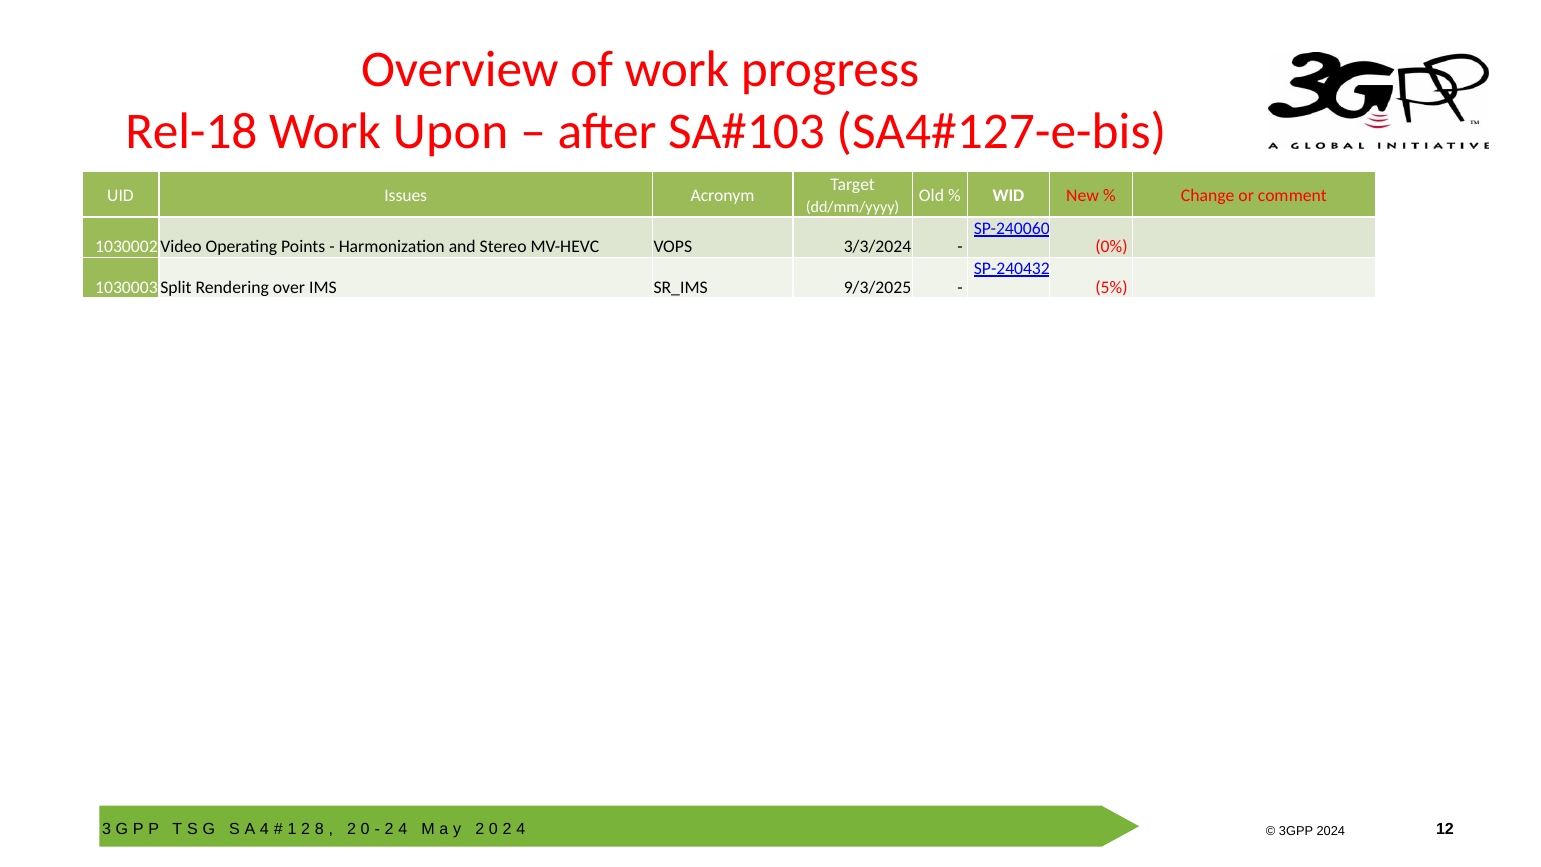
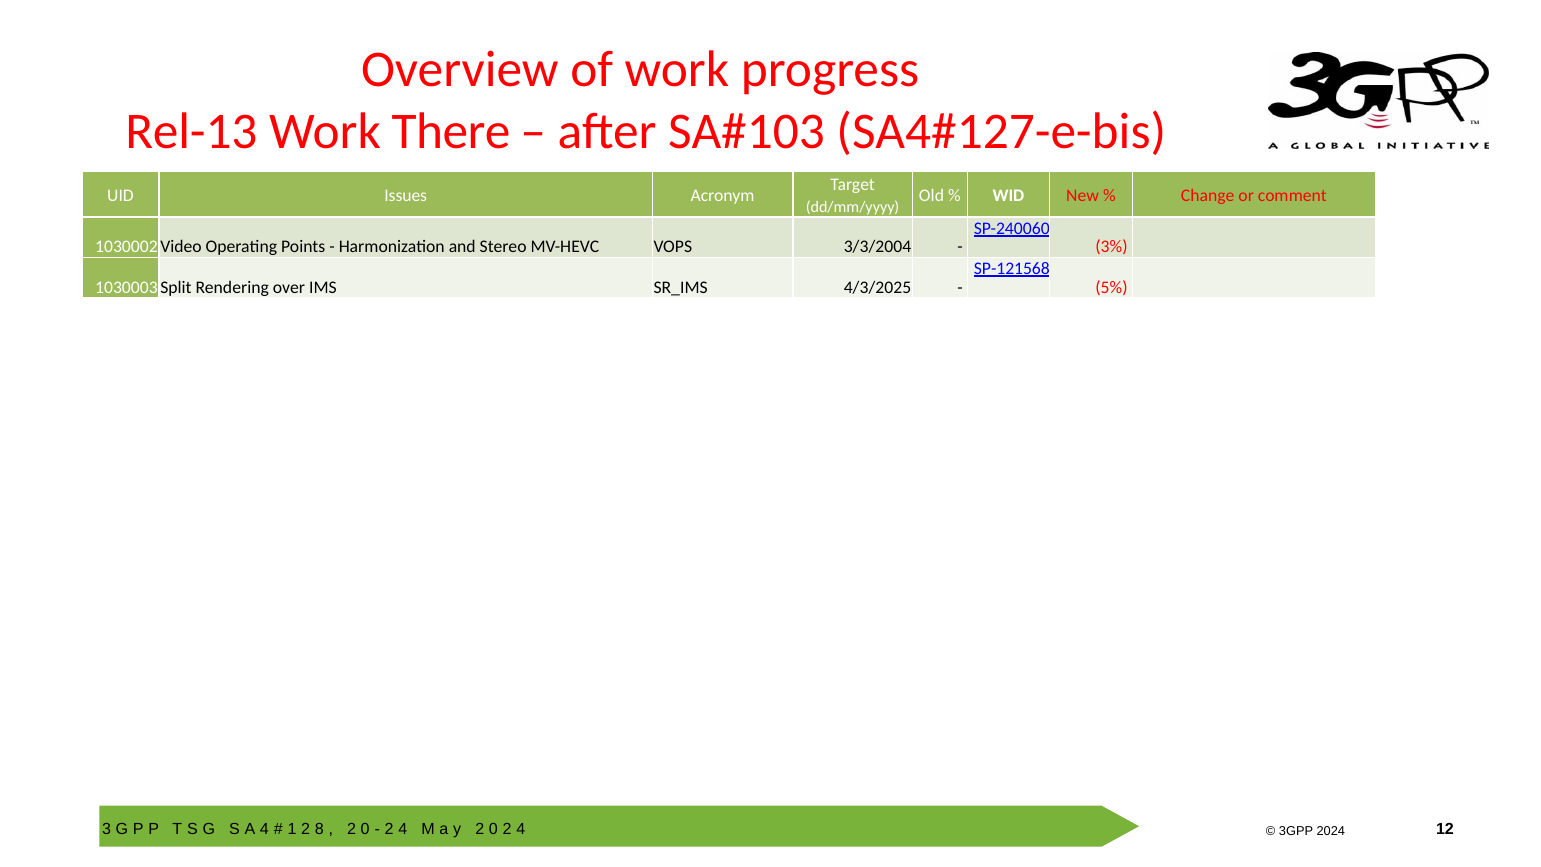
Rel-18: Rel-18 -> Rel-13 (191, 132)
Upon: Upon -> There (451, 132)
3/3/2024: 3/3/2024 -> 3/3/2004 (877, 247)
0%: 0% -> 3% (1112, 247)
SP-240432: SP-240432 -> SP-121568 (1012, 269)
9/3/2025: 9/3/2025 -> 4/3/2025 (877, 287)
